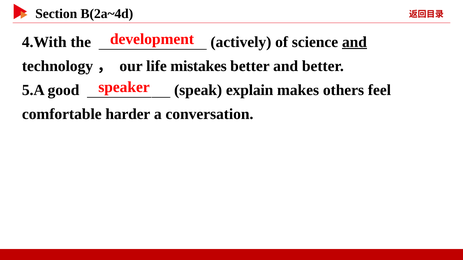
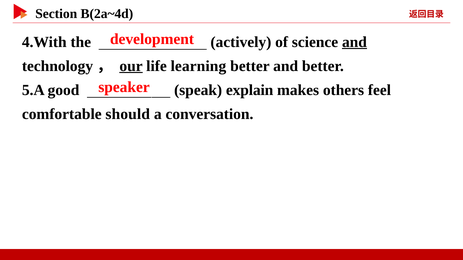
our underline: none -> present (131, 66)
mistakes: mistakes -> learning (198, 66)
harder: harder -> should (128, 114)
